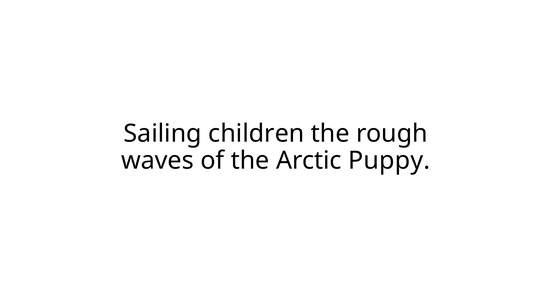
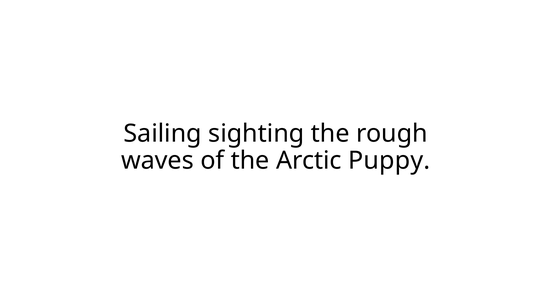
children: children -> sighting (256, 134)
